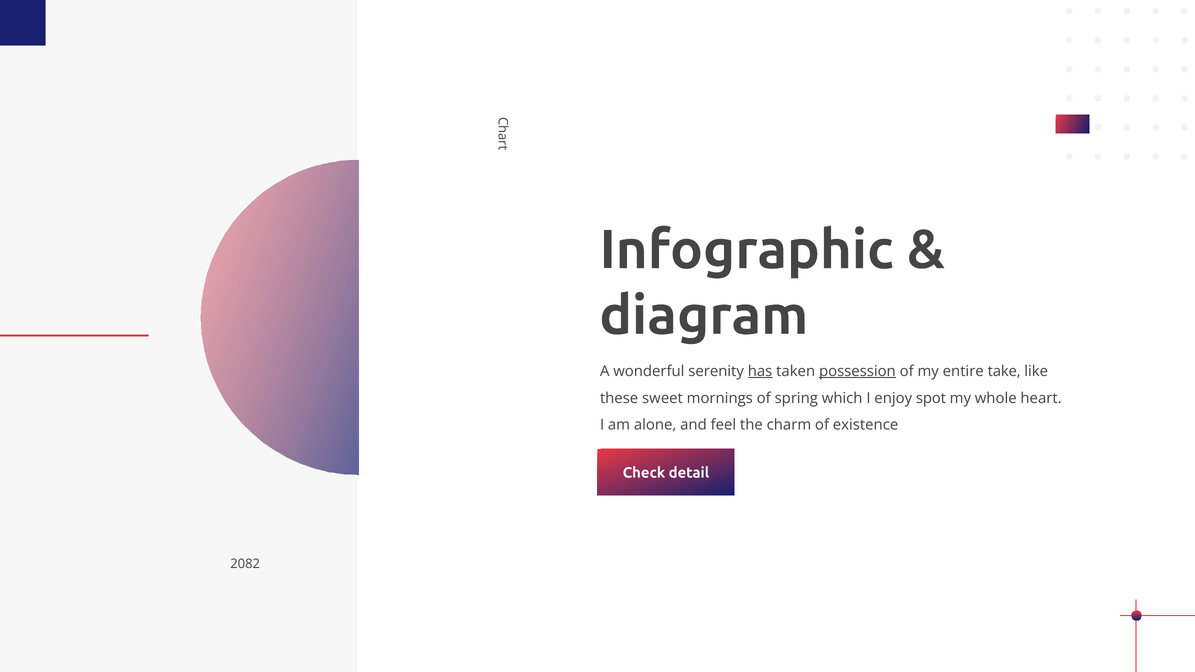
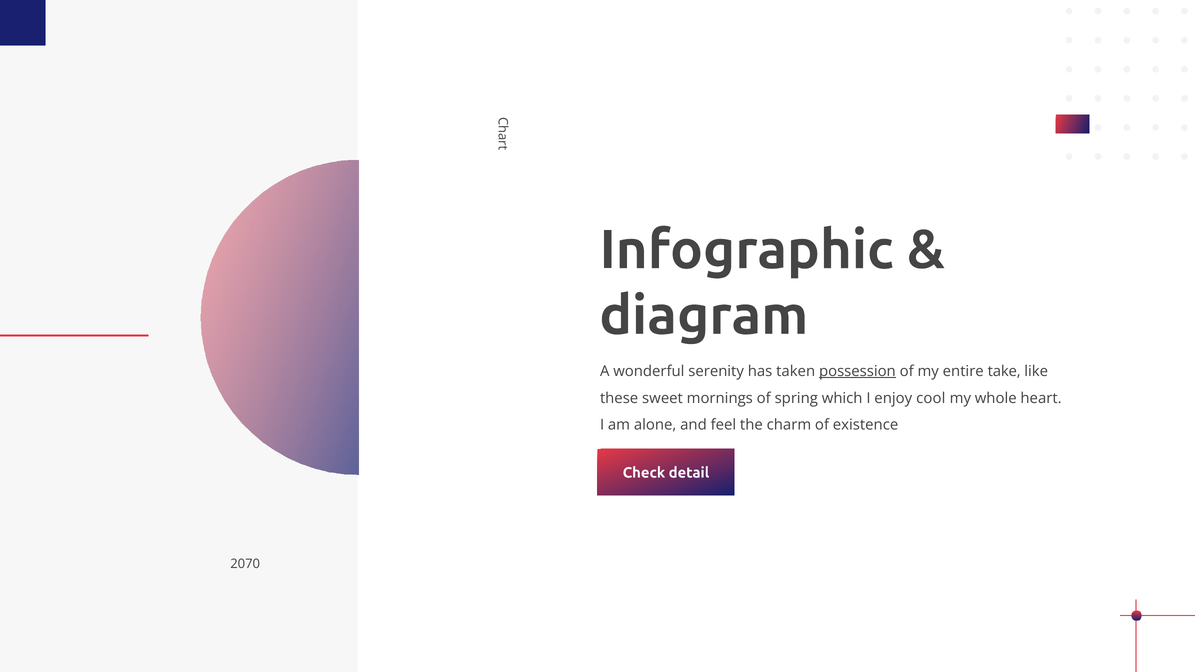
has underline: present -> none (760, 371)
spot: spot -> cool (931, 398)
2082: 2082 -> 2070 (245, 564)
